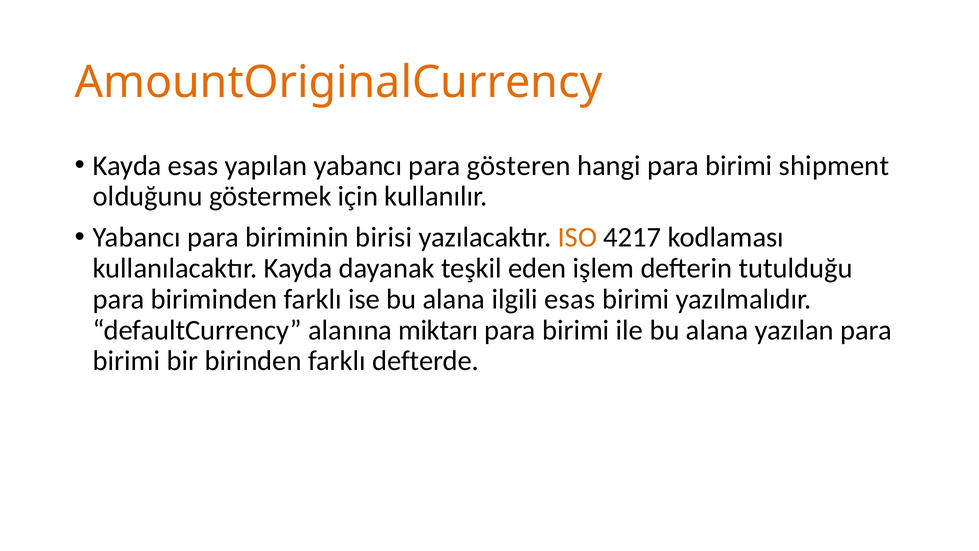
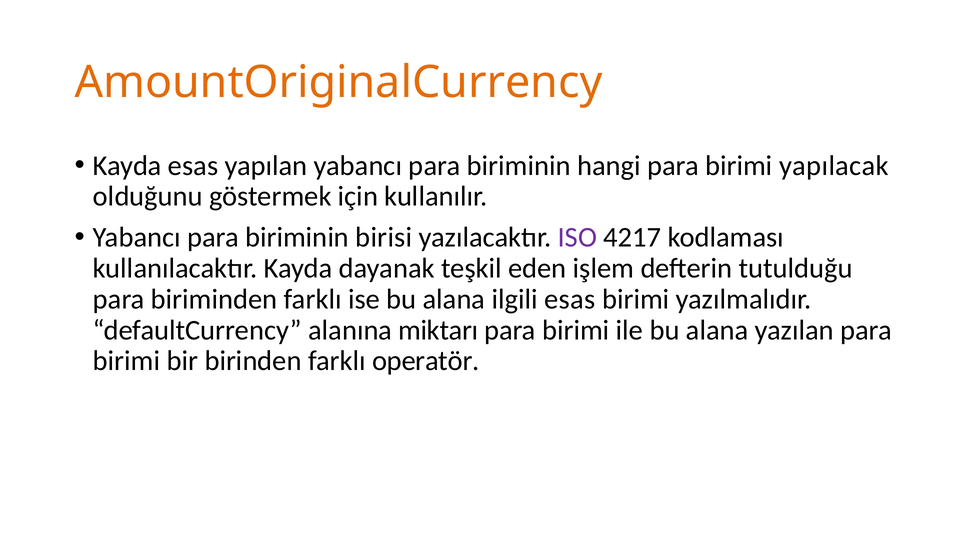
yapılan yabancı para gösteren: gösteren -> biriminin (519, 166)
shipment: shipment -> yapılacak (834, 166)
ISO colour: orange -> purple (577, 237)
defterde: defterde -> operatör (426, 361)
